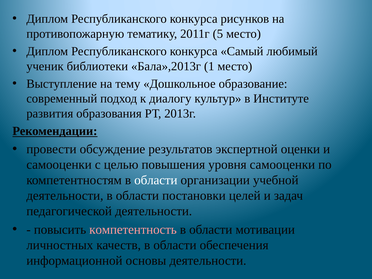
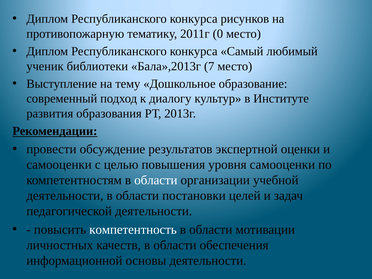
5: 5 -> 0 (218, 34)
1: 1 -> 7 (209, 66)
компетентность colour: pink -> white (133, 230)
